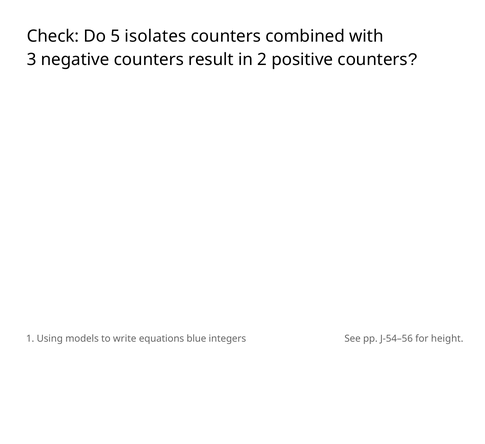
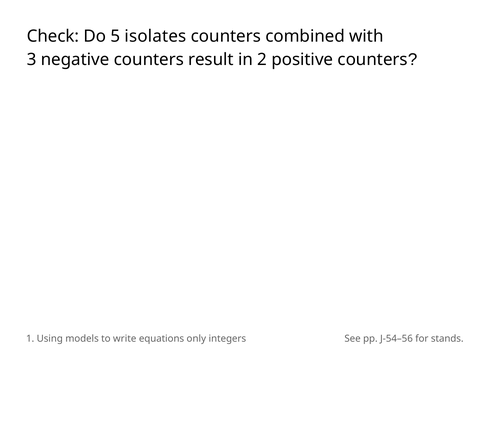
blue: blue -> only (196, 339)
height: height -> stands (447, 339)
